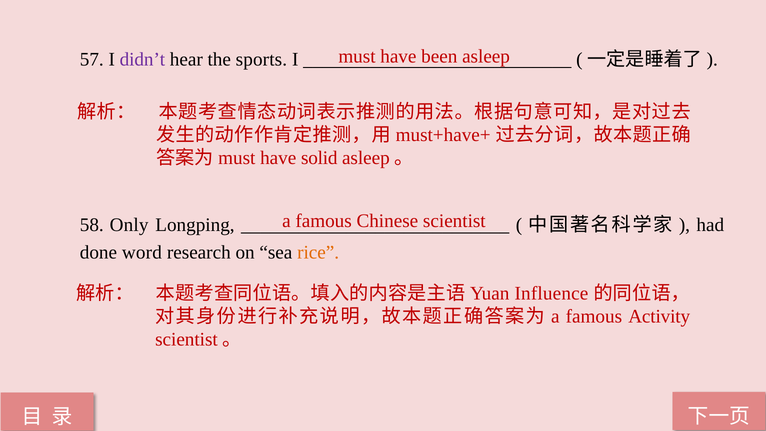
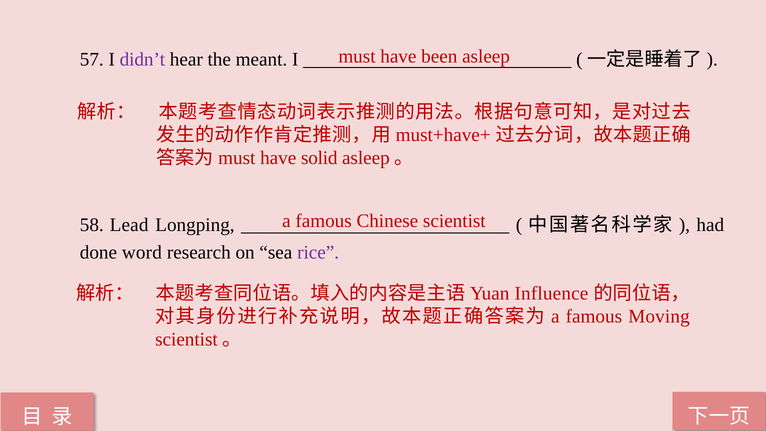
sports: sports -> meant (261, 59)
Only: Only -> Lead (129, 225)
rice colour: orange -> purple (318, 252)
Activity: Activity -> Moving (659, 316)
